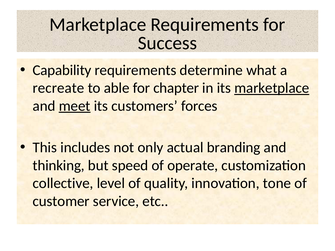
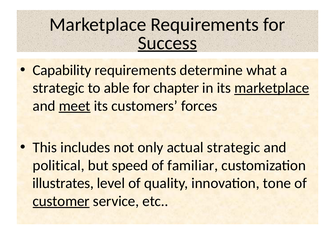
Success underline: none -> present (167, 43)
recreate: recreate -> strategic (59, 88)
actual branding: branding -> strategic (234, 148)
thinking: thinking -> political (59, 166)
operate: operate -> familiar (193, 166)
collective: collective -> illustrates (63, 183)
customer underline: none -> present (61, 201)
